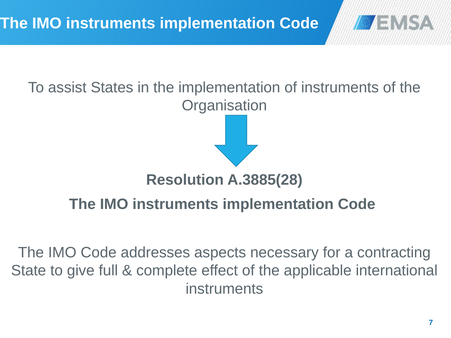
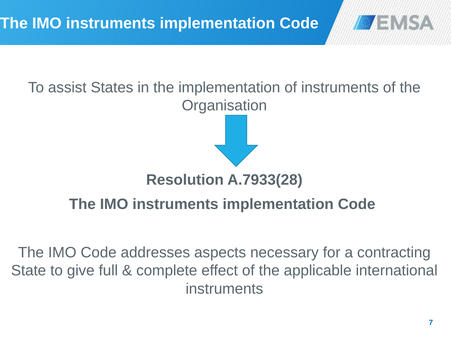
A.3885(28: A.3885(28 -> A.7933(28 (265, 180)
